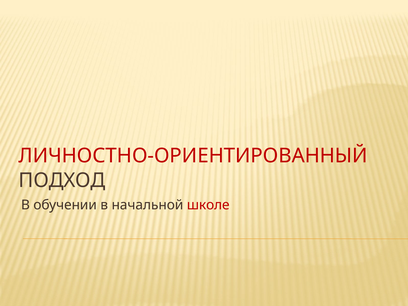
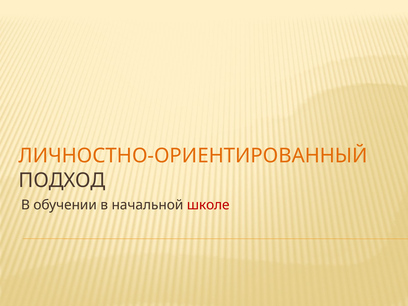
ЛИЧНОСТНО-ОРИЕНТИРОВАННЫЙ colour: red -> orange (193, 156)
